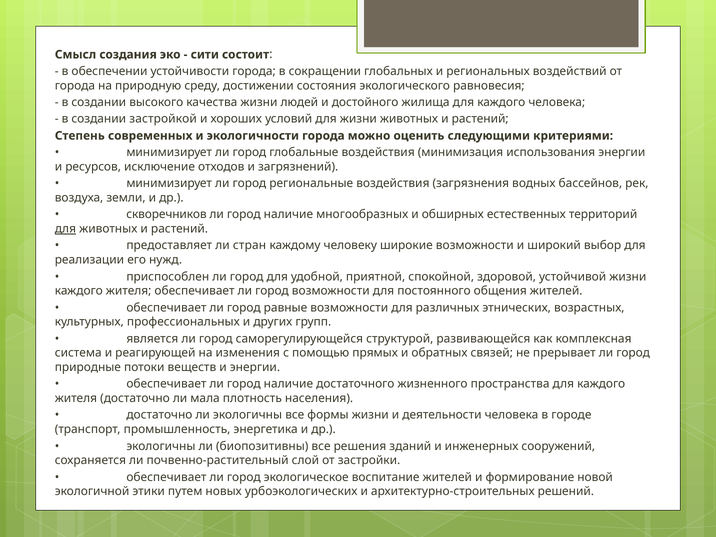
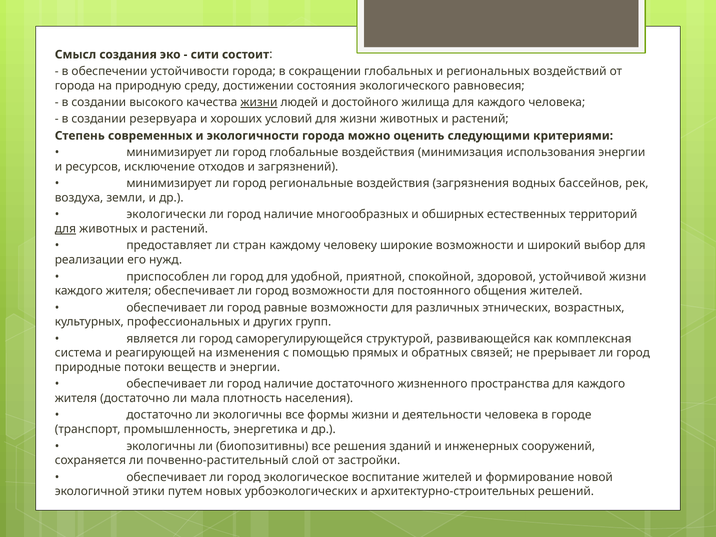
жизни underline: none -> present (259, 102)
застройкой: застройкой -> резервуара (163, 119)
скворечников: скворечников -> экологически (166, 215)
